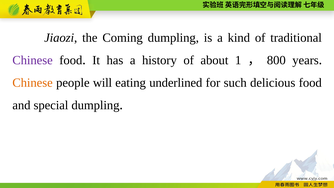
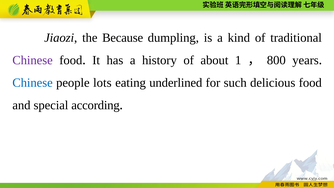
Coming: Coming -> Because (123, 38)
Chinese colour: orange -> blue (33, 83)
will: will -> lots (102, 83)
special dumpling: dumpling -> according (96, 105)
